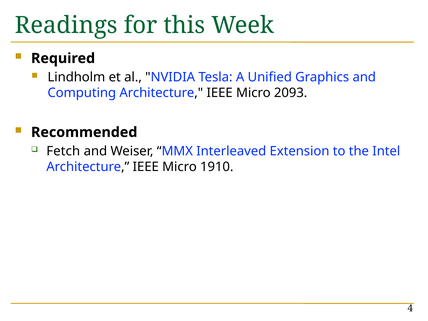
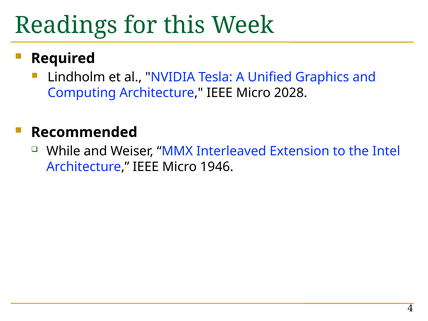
2093: 2093 -> 2028 (291, 93)
Fetch: Fetch -> While (63, 151)
1910: 1910 -> 1946 (217, 167)
